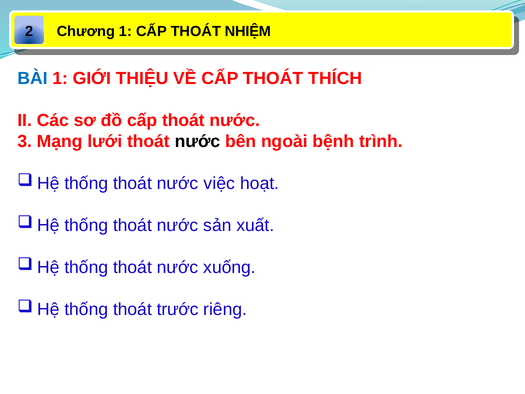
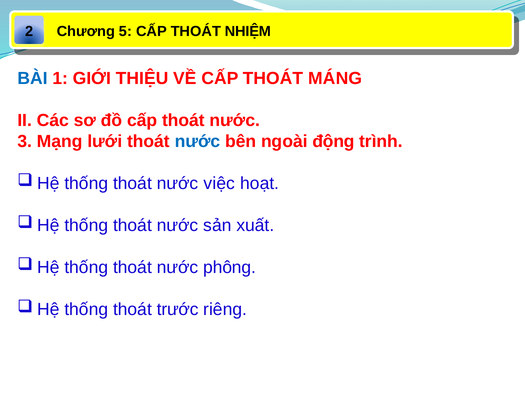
Chương 1: 1 -> 5 (125, 31)
THÍCH: THÍCH -> MÁNG (335, 78)
nước colour: black -> blue (197, 141)
bệnh: bệnh -> động (333, 141)
xuống: xuống -> phông (230, 267)
